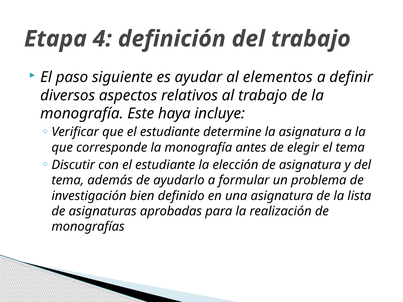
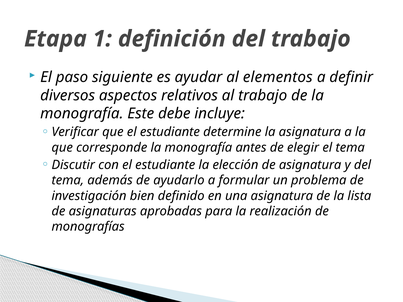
4: 4 -> 1 (102, 39)
haya: haya -> debe (174, 114)
